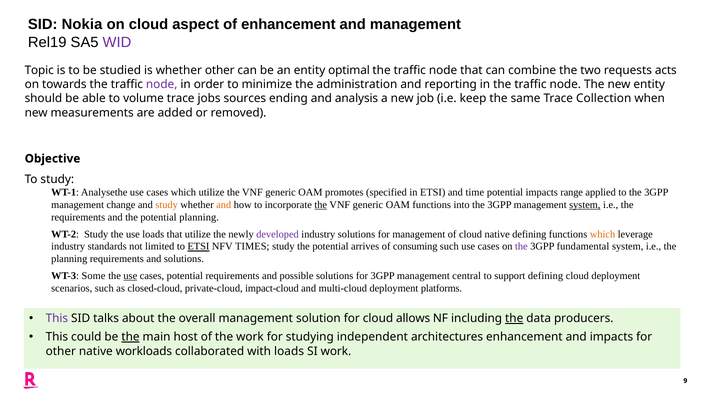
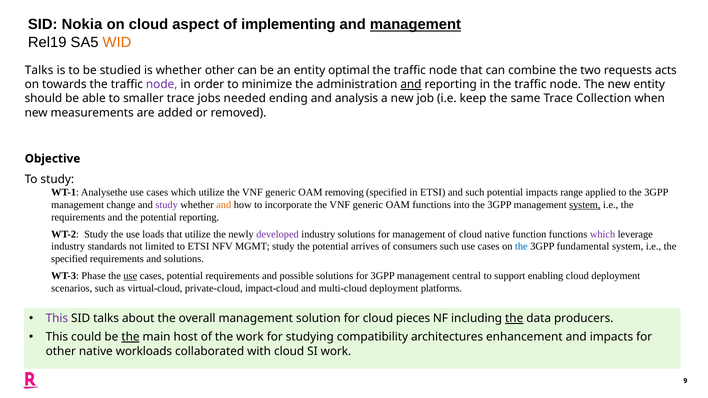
of enhancement: enhancement -> implementing (288, 24)
management underline: none -> present (415, 24)
WID colour: purple -> orange (117, 42)
Topic: Topic -> Talks (39, 70)
and underline: none -> present (411, 84)
volume: volume -> smaller (143, 99)
sources: sources -> needed (245, 99)
promotes: promotes -> removing (344, 193)
and time: time -> such (475, 193)
study colour: orange -> purple (167, 205)
the underline: present -> none (321, 205)
potential planning: planning -> reporting (199, 217)
native defining: defining -> function (529, 234)
which colour: orange -> purple (603, 234)
ETSI underline: present -> none (198, 247)
TIMES: TIMES -> MGMT (252, 247)
consuming: consuming -> consumers (415, 247)
the colour: purple -> blue (521, 247)
planning: planning -> specified (69, 259)
Some: Some -> Phase (94, 276)
support defining: defining -> enabling (546, 276)
closed-cloud: closed-cloud -> virtual-cloud (155, 288)
allows: allows -> pieces (413, 319)
independent: independent -> compatibility (372, 337)
with loads: loads -> cloud (289, 351)
